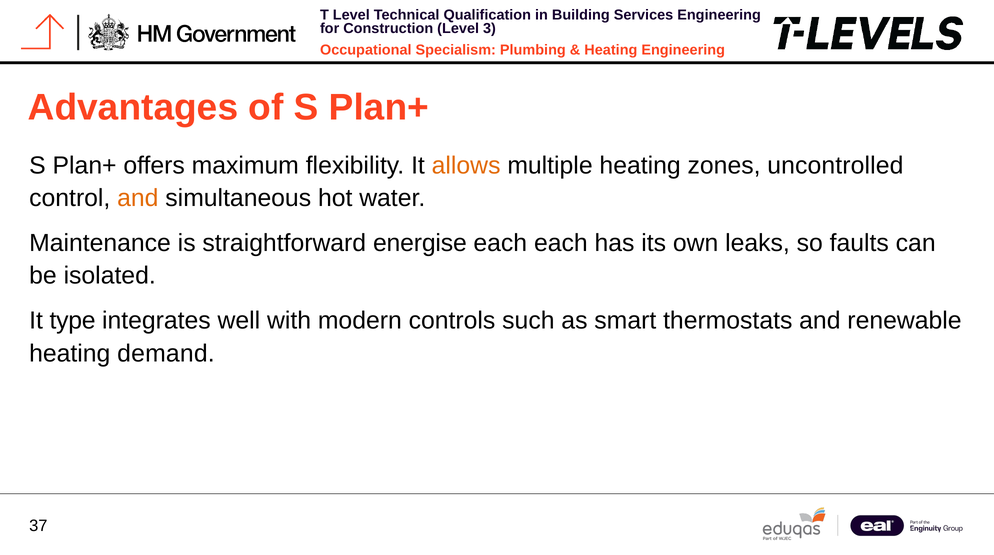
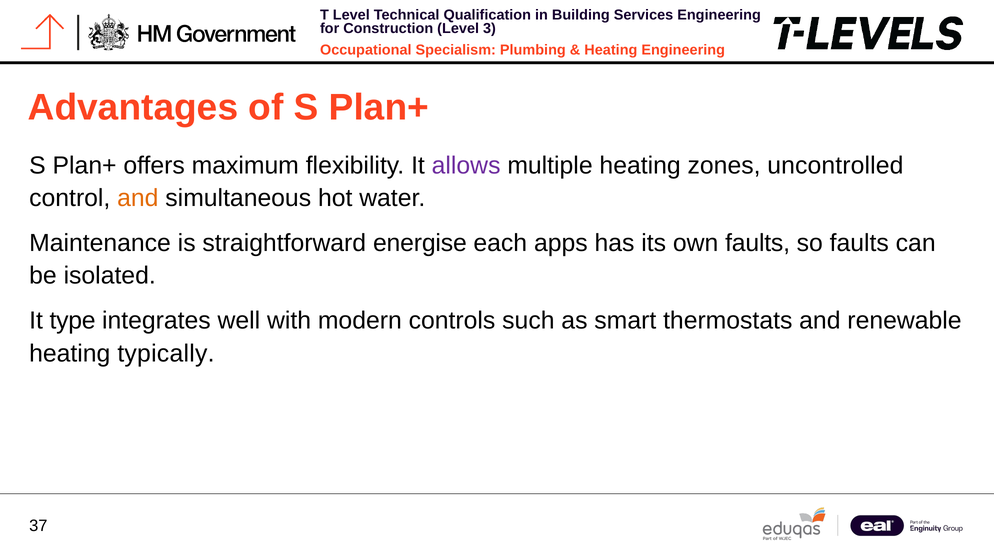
allows colour: orange -> purple (466, 166)
each each: each -> apps (561, 243)
own leaks: leaks -> faults (758, 243)
demand: demand -> typically (166, 354)
